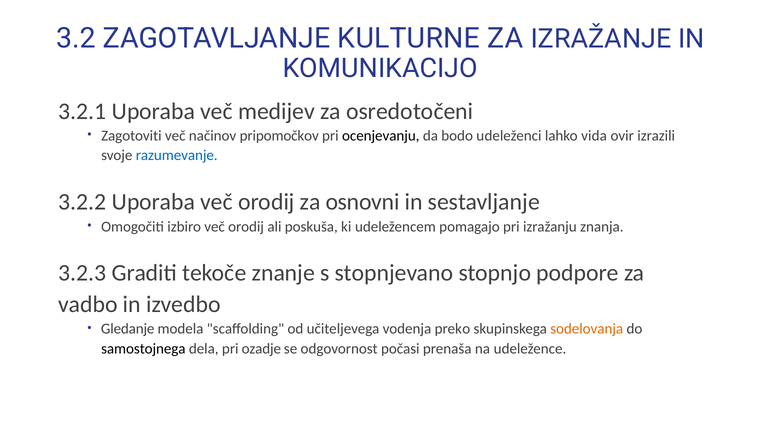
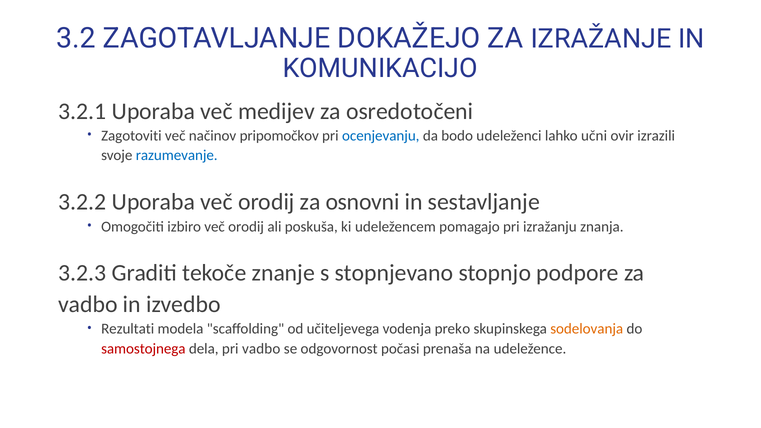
KULTURNE: KULTURNE -> DOKAŽEJO (409, 38)
ocenjevanju colour: black -> blue (381, 136)
vida: vida -> učni (594, 136)
Gledanje: Gledanje -> Rezultati (128, 329)
samostojnega colour: black -> red (143, 349)
pri ozadje: ozadje -> vadbo (261, 349)
